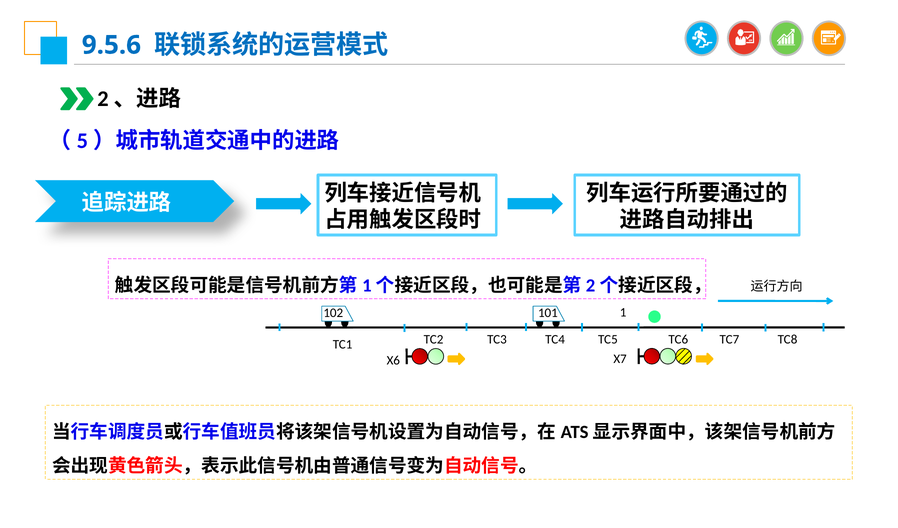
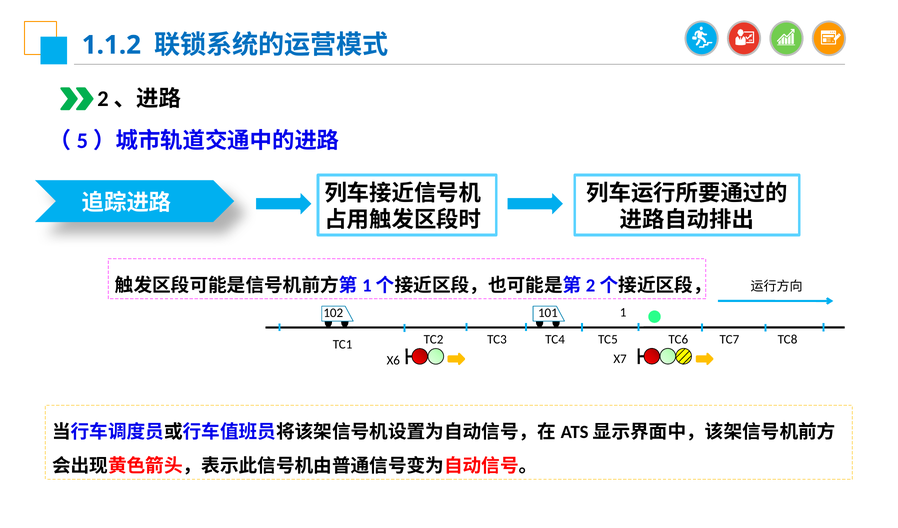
9.5.6: 9.5.6 -> 1.1.2 (111, 45)
